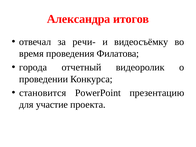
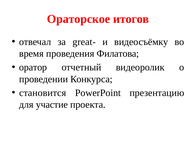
Александра: Александра -> Ораторское (79, 19)
речи-: речи- -> great- (84, 42)
города: города -> оратор (33, 67)
